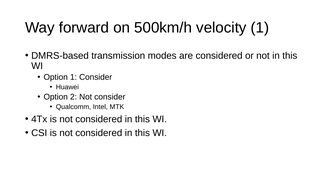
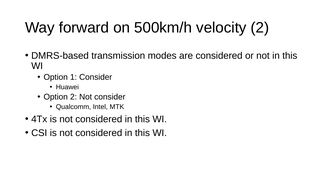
velocity 1: 1 -> 2 (260, 28)
